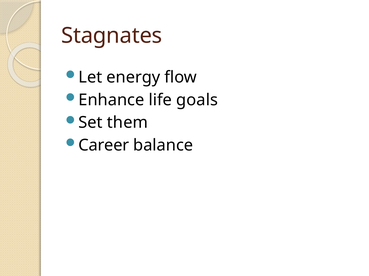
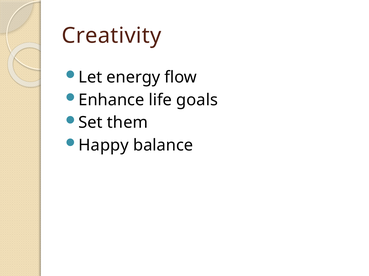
Stagnates: Stagnates -> Creativity (111, 36)
Career: Career -> Happy (104, 146)
